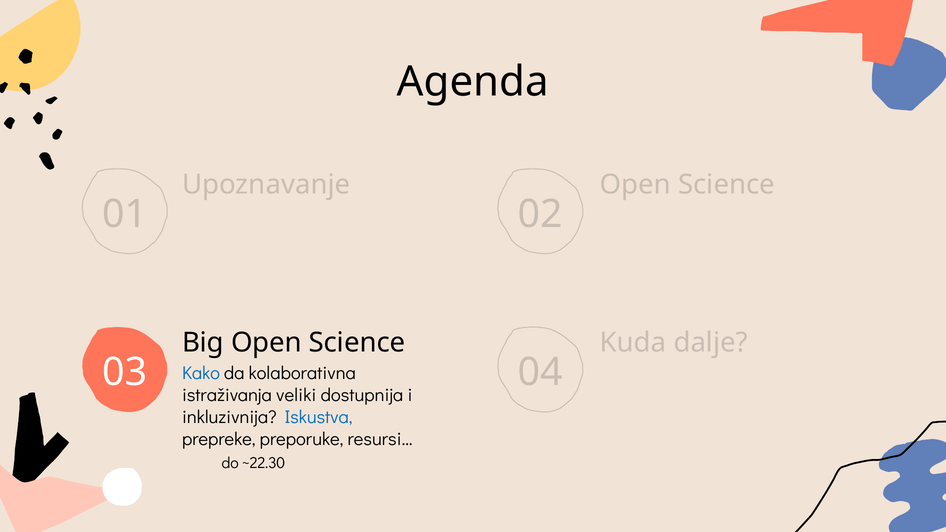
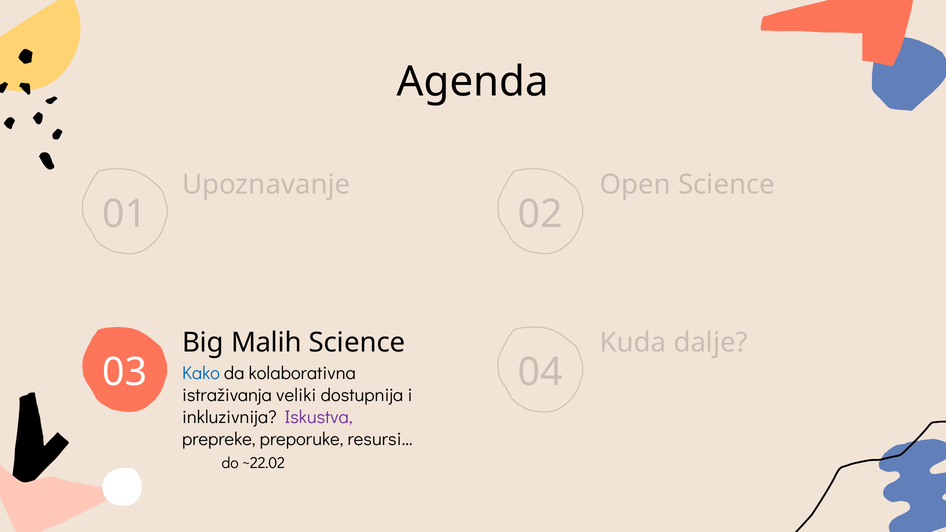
Big Open: Open -> Malih (266, 343)
Iskustva colour: blue -> purple (319, 417)
~22.30: ~22.30 -> ~22.02 (264, 463)
